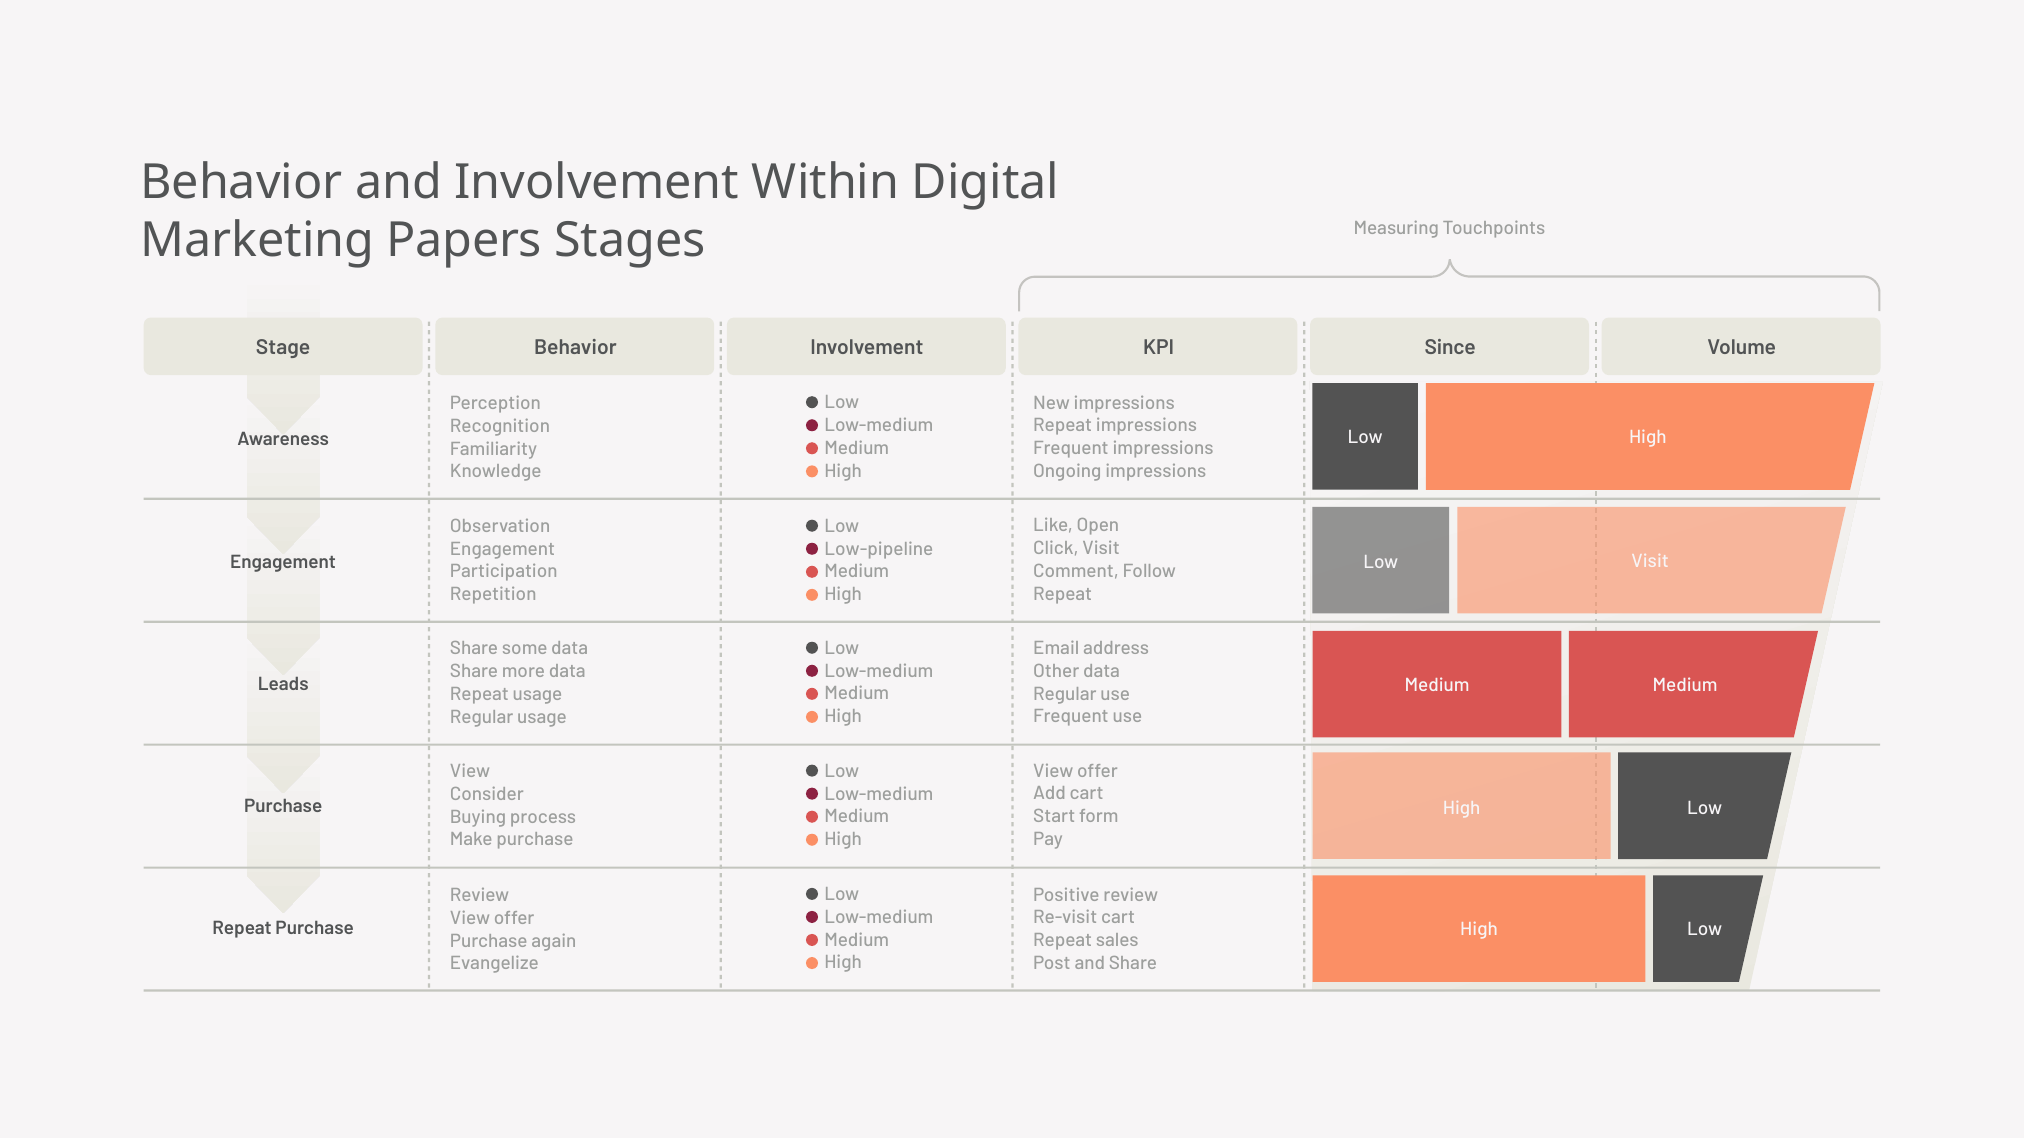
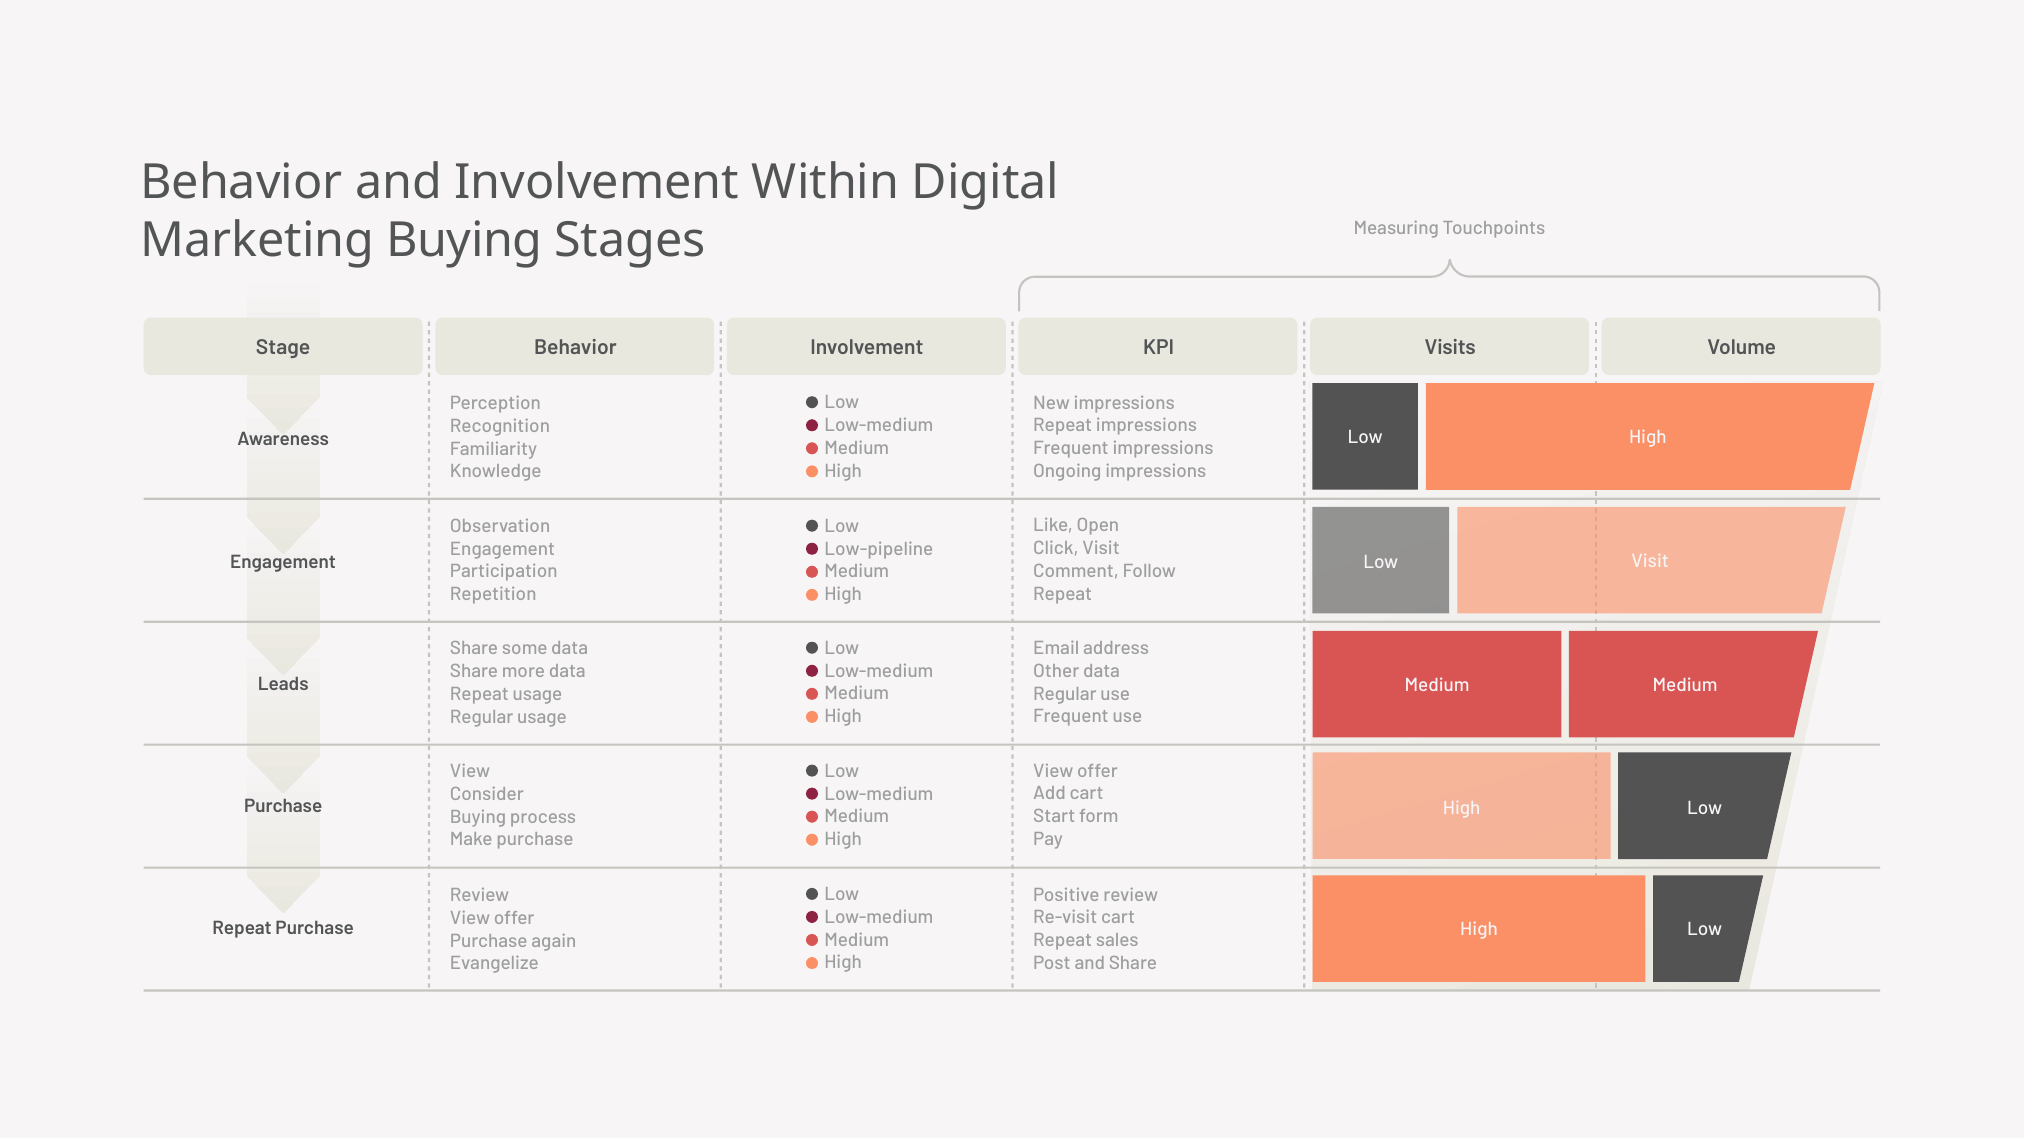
Marketing Papers: Papers -> Buying (464, 240)
Since: Since -> Visits (1450, 347)
